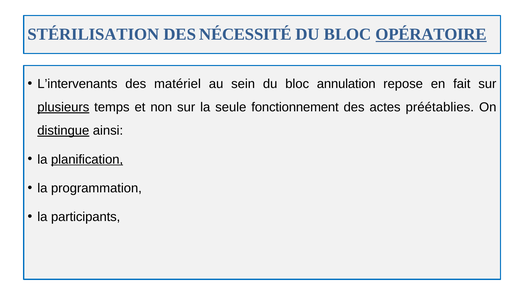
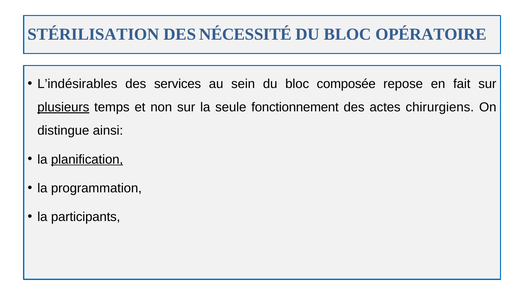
OPÉRATOIRE underline: present -> none (431, 34)
L’intervenants: L’intervenants -> L’indésirables (77, 84)
matériel: matériel -> services (178, 84)
annulation: annulation -> composée (346, 84)
préétablies: préétablies -> chirurgiens (440, 107)
distingue underline: present -> none (63, 131)
